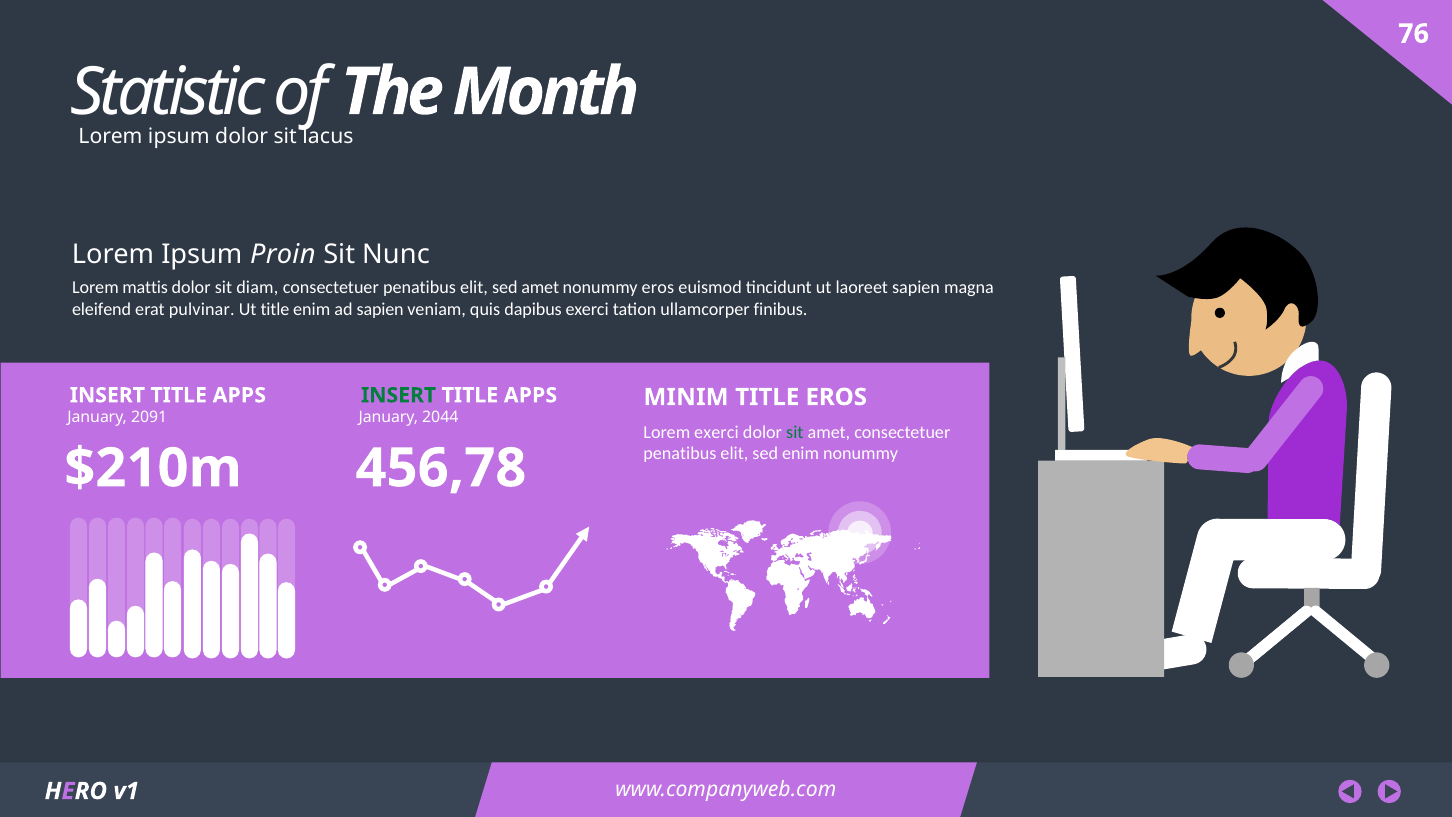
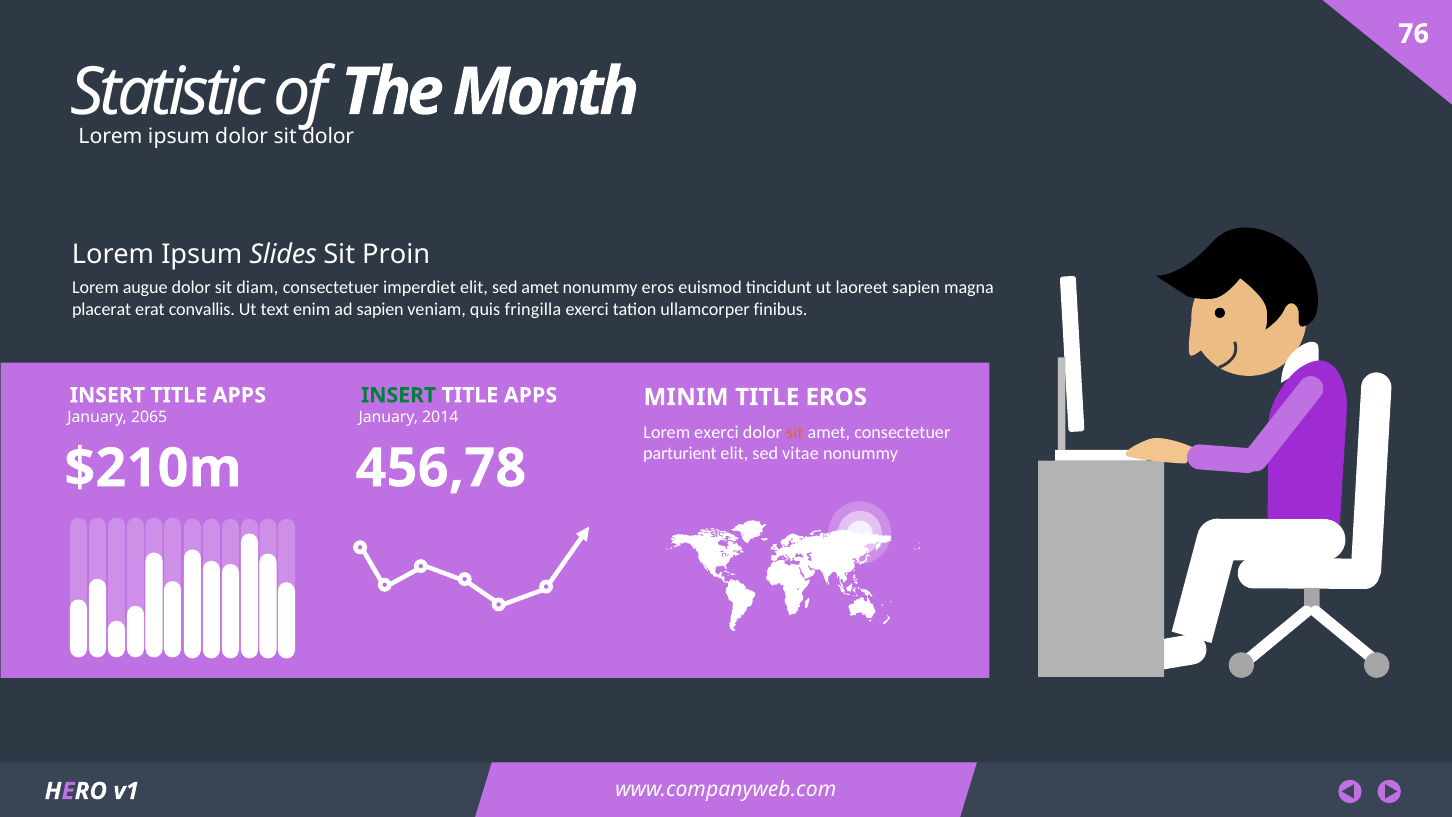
lacus: lacus -> dolor (328, 136)
Proin: Proin -> Slides (283, 255)
Nunc: Nunc -> Proin (396, 255)
mattis: mattis -> augue (145, 288)
penatibus: penatibus -> imperdiet (419, 288)
eleifend: eleifend -> placerat (102, 310)
pulvinar: pulvinar -> convallis (202, 310)
Ut title: title -> text (275, 310)
dapibus: dapibus -> fringilla (533, 310)
2091: 2091 -> 2065 (149, 417)
2044: 2044 -> 2014 (440, 417)
sit colour: green -> orange (795, 432)
penatibus: penatibus -> parturient (680, 454)
sed enim: enim -> vitae (800, 454)
